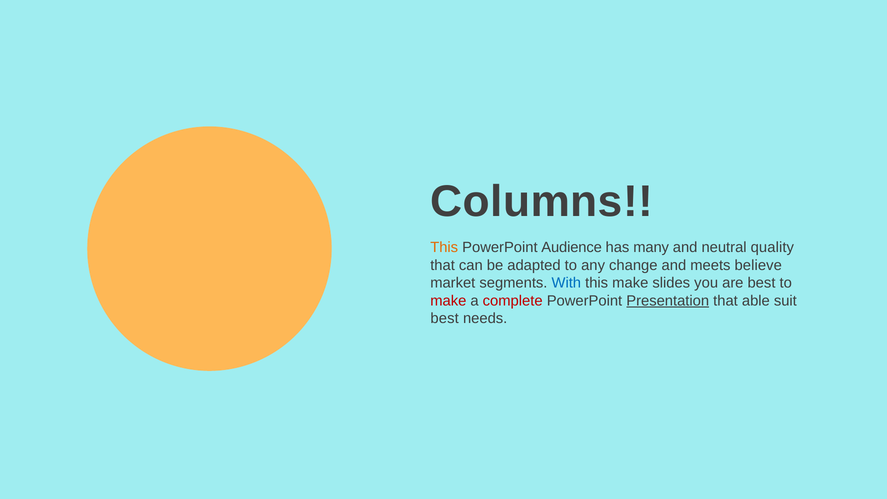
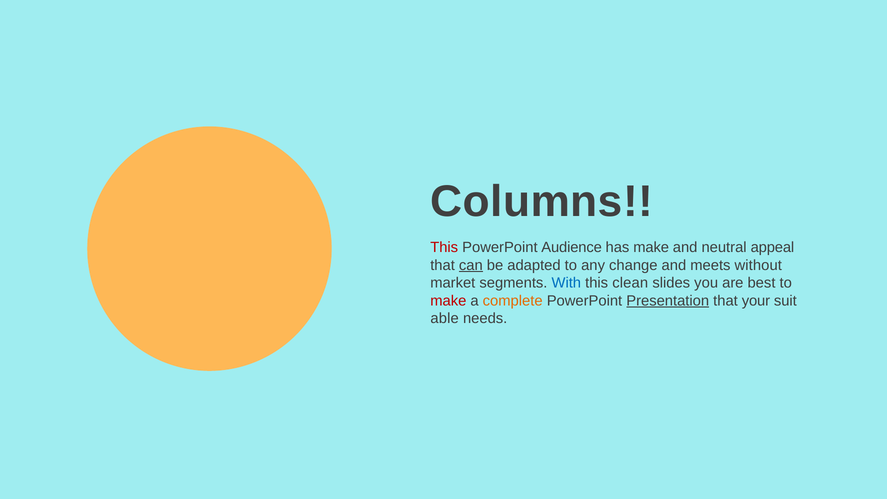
This colour: orange -> red (444, 248)
has many: many -> make (651, 248)
quality: quality -> appeal (772, 248)
can underline: none -> present (471, 265)
believe: believe -> without (758, 265)
this make: make -> clean (630, 283)
complete colour: red -> orange (513, 301)
able: able -> your (756, 301)
best: best -> able (445, 319)
